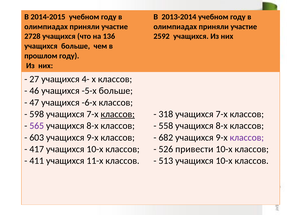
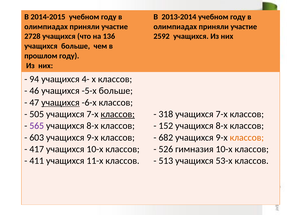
27: 27 -> 94 (34, 79)
учащихся underline: none -> present (60, 103)
598: 598 -> 505 (37, 114)
558: 558 -> 152 (166, 126)
классов colour: purple -> orange (247, 138)
привести: привести -> гимназия (194, 149)
513 учащихся 10-х: 10-х -> 53-х (224, 161)
